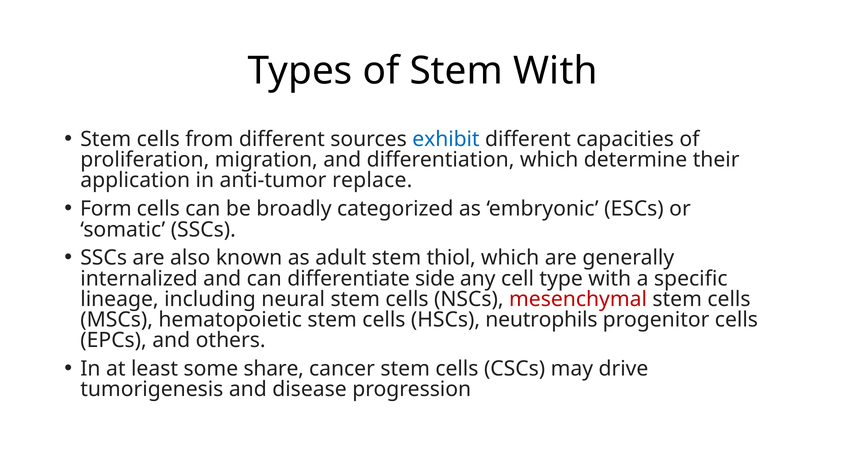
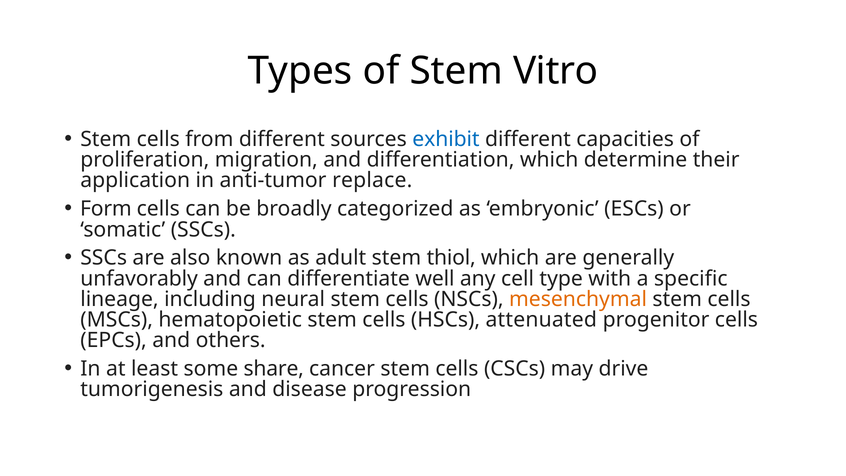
Stem With: With -> Vitro (556, 71)
internalized: internalized -> unfavorably (139, 278)
side: side -> well (435, 278)
mesenchymal colour: red -> orange (578, 299)
neutrophils: neutrophils -> attenuated (541, 320)
